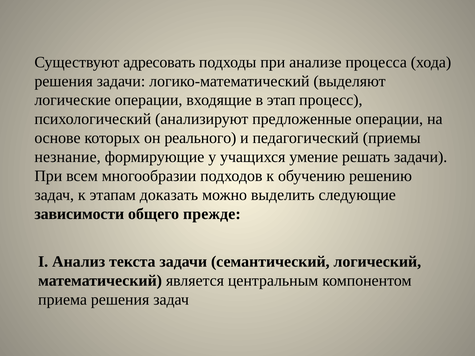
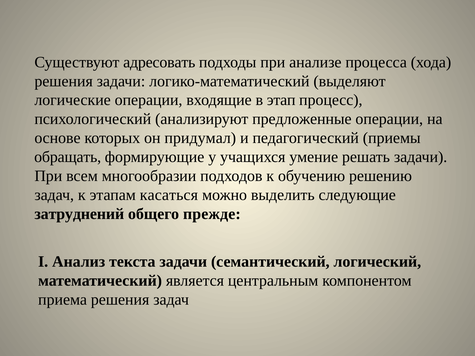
реального: реального -> придумал (200, 138)
незнание: незнание -> обращать (68, 157)
доказать: доказать -> касаться (169, 195)
зависимости: зависимости -> затруднений (79, 214)
